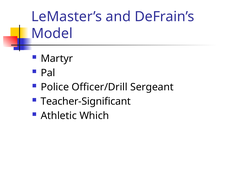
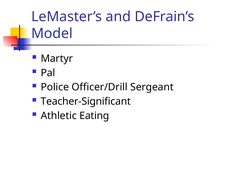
Which: Which -> Eating (94, 116)
